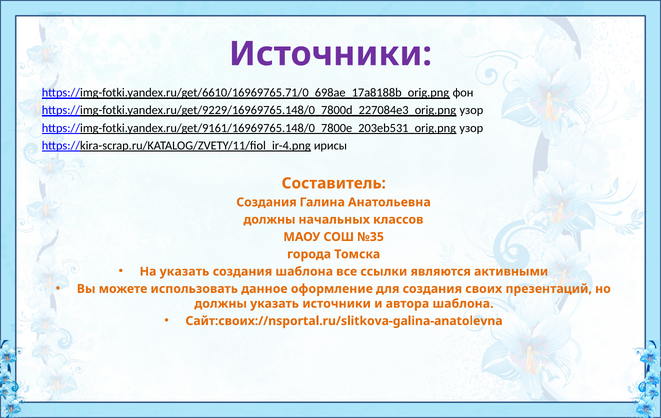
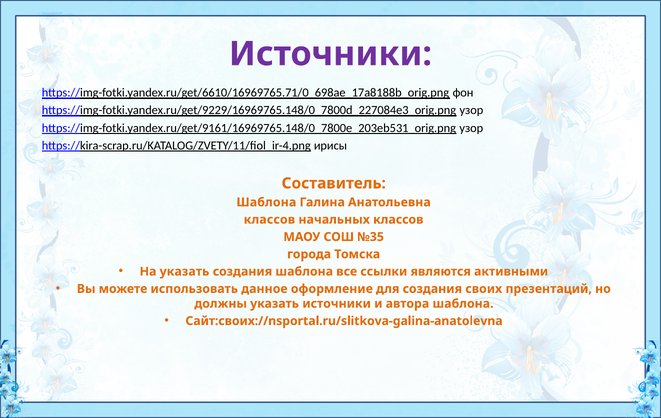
Создания: Создания -> Шаблона (266, 202)
должны: должны -> классов (269, 220)
